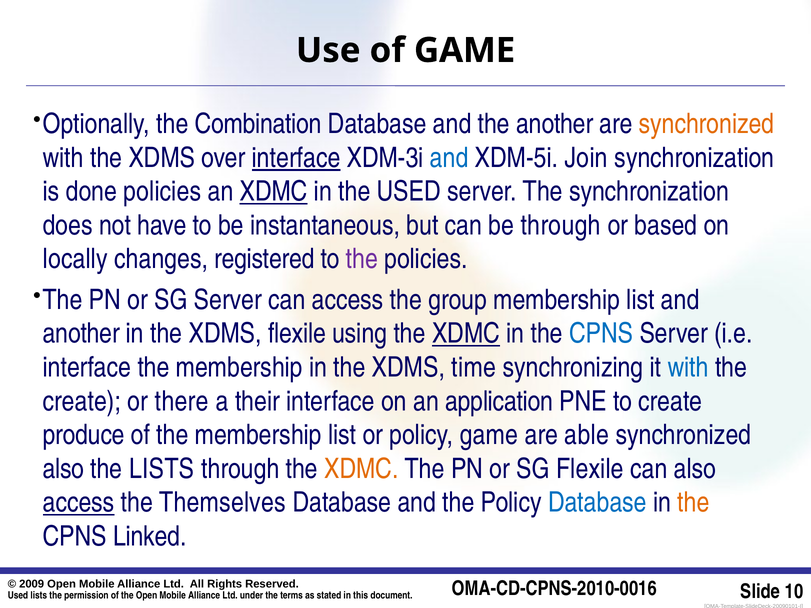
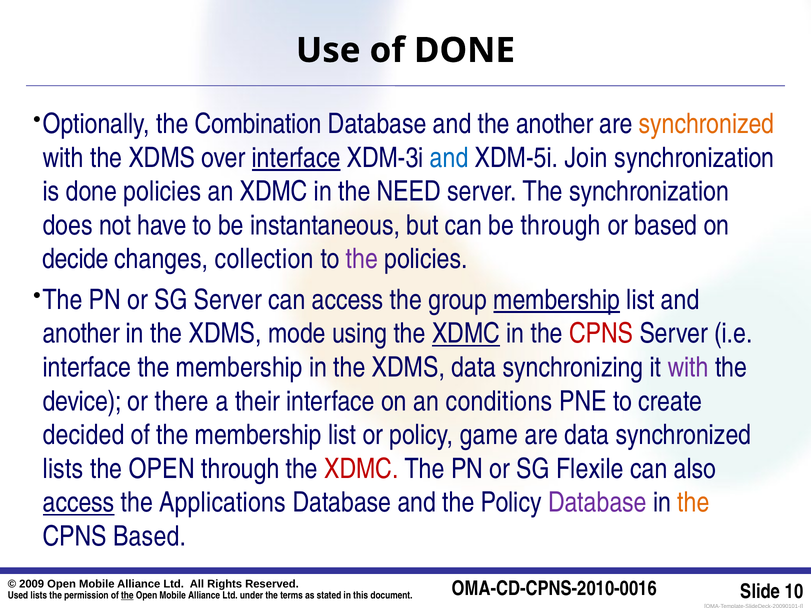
of GAME: GAME -> DONE (464, 50)
XDMC underline: present -> none (274, 192)
the USED: USED -> NEED (409, 192)
locally: locally -> decide (76, 259)
registered: registered -> collection (264, 259)
membership underline: none -> present (557, 300)
XDMS flexile: flexile -> mode (297, 334)
CPNS colour: blue -> red (601, 334)
XDMS time: time -> data (474, 368)
with colour: blue -> purple (688, 368)
create: create -> device (82, 401)
application: application -> conditions (499, 401)
produce: produce -> decided (84, 435)
are able: able -> data (587, 435)
also: also -> lists (63, 469)
LISTS: LISTS -> OPEN (162, 469)
XDMC colour: orange -> red (361, 469)
Themselves: Themselves -> Applications (223, 503)
Database colour: blue -> purple (597, 503)
CPNS Linked: Linked -> Based (150, 537)
the underline: none -> present (127, 596)
